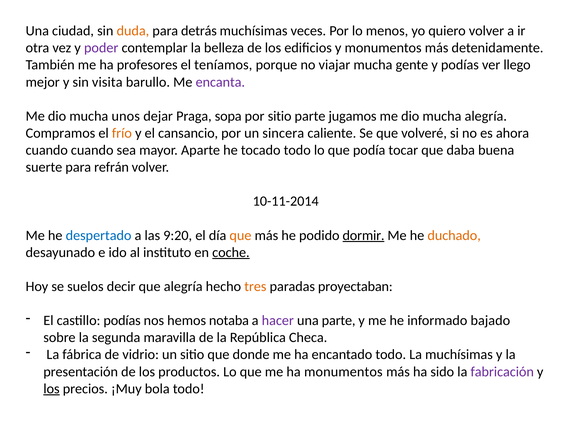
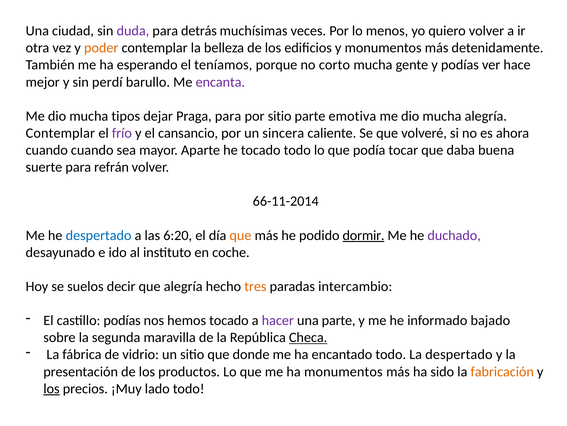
duda colour: orange -> purple (133, 31)
poder colour: purple -> orange (101, 48)
profesores: profesores -> esperando (147, 65)
viajar: viajar -> corto (334, 65)
llego: llego -> hace (517, 65)
visita: visita -> perdí (107, 82)
unos: unos -> tipos (126, 116)
Praga sopa: sopa -> para (228, 116)
jugamos: jugamos -> emotiva (352, 116)
Compramos: Compramos -> Contemplar (60, 133)
frío colour: orange -> purple (122, 133)
10-11-2014: 10-11-2014 -> 66-11-2014 (286, 201)
9:20: 9:20 -> 6:20 (178, 235)
duchado colour: orange -> purple (454, 235)
coche underline: present -> none (231, 252)
proyectaban: proyectaban -> intercambio (355, 286)
hemos notaba: notaba -> tocado (229, 320)
Checa underline: none -> present (308, 337)
La muchísimas: muchísimas -> despertado (459, 354)
fabricación colour: purple -> orange (502, 371)
bola: bola -> lado (157, 388)
